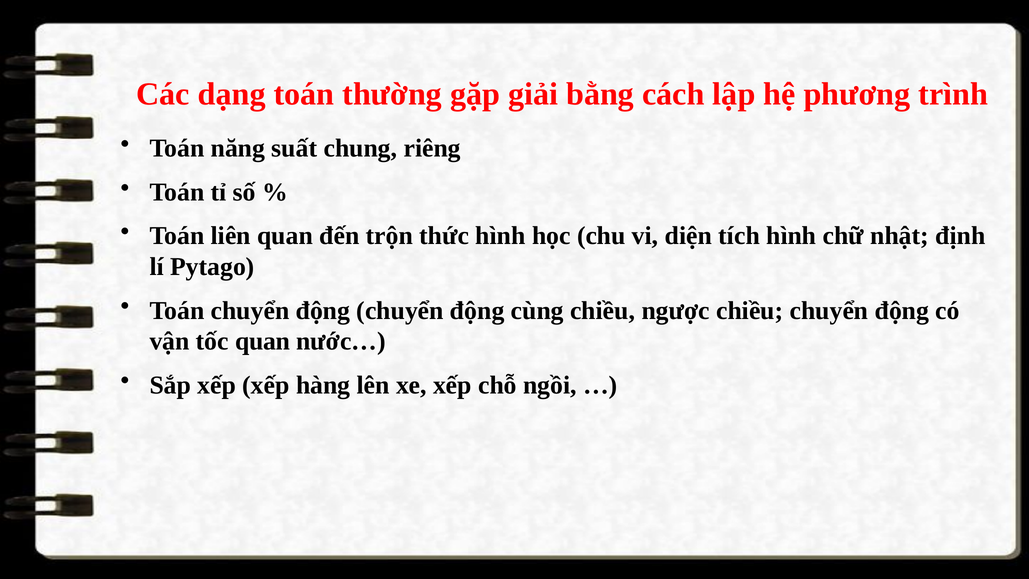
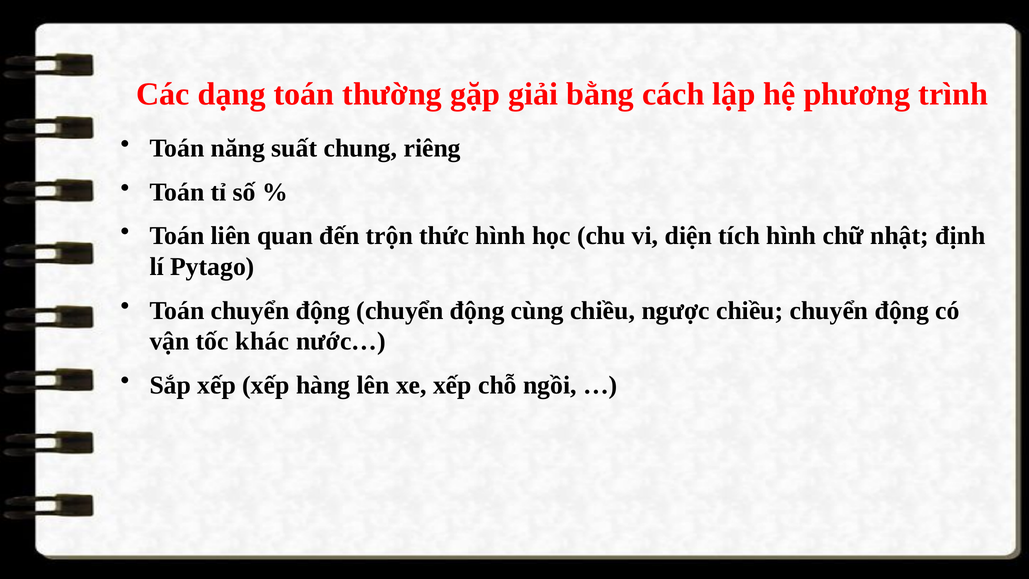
tốc quan: quan -> khác (262, 341)
